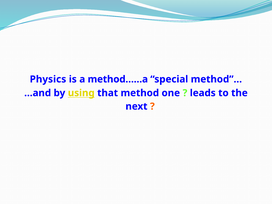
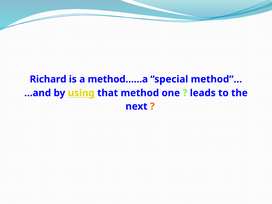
Physics: Physics -> Richard (48, 79)
